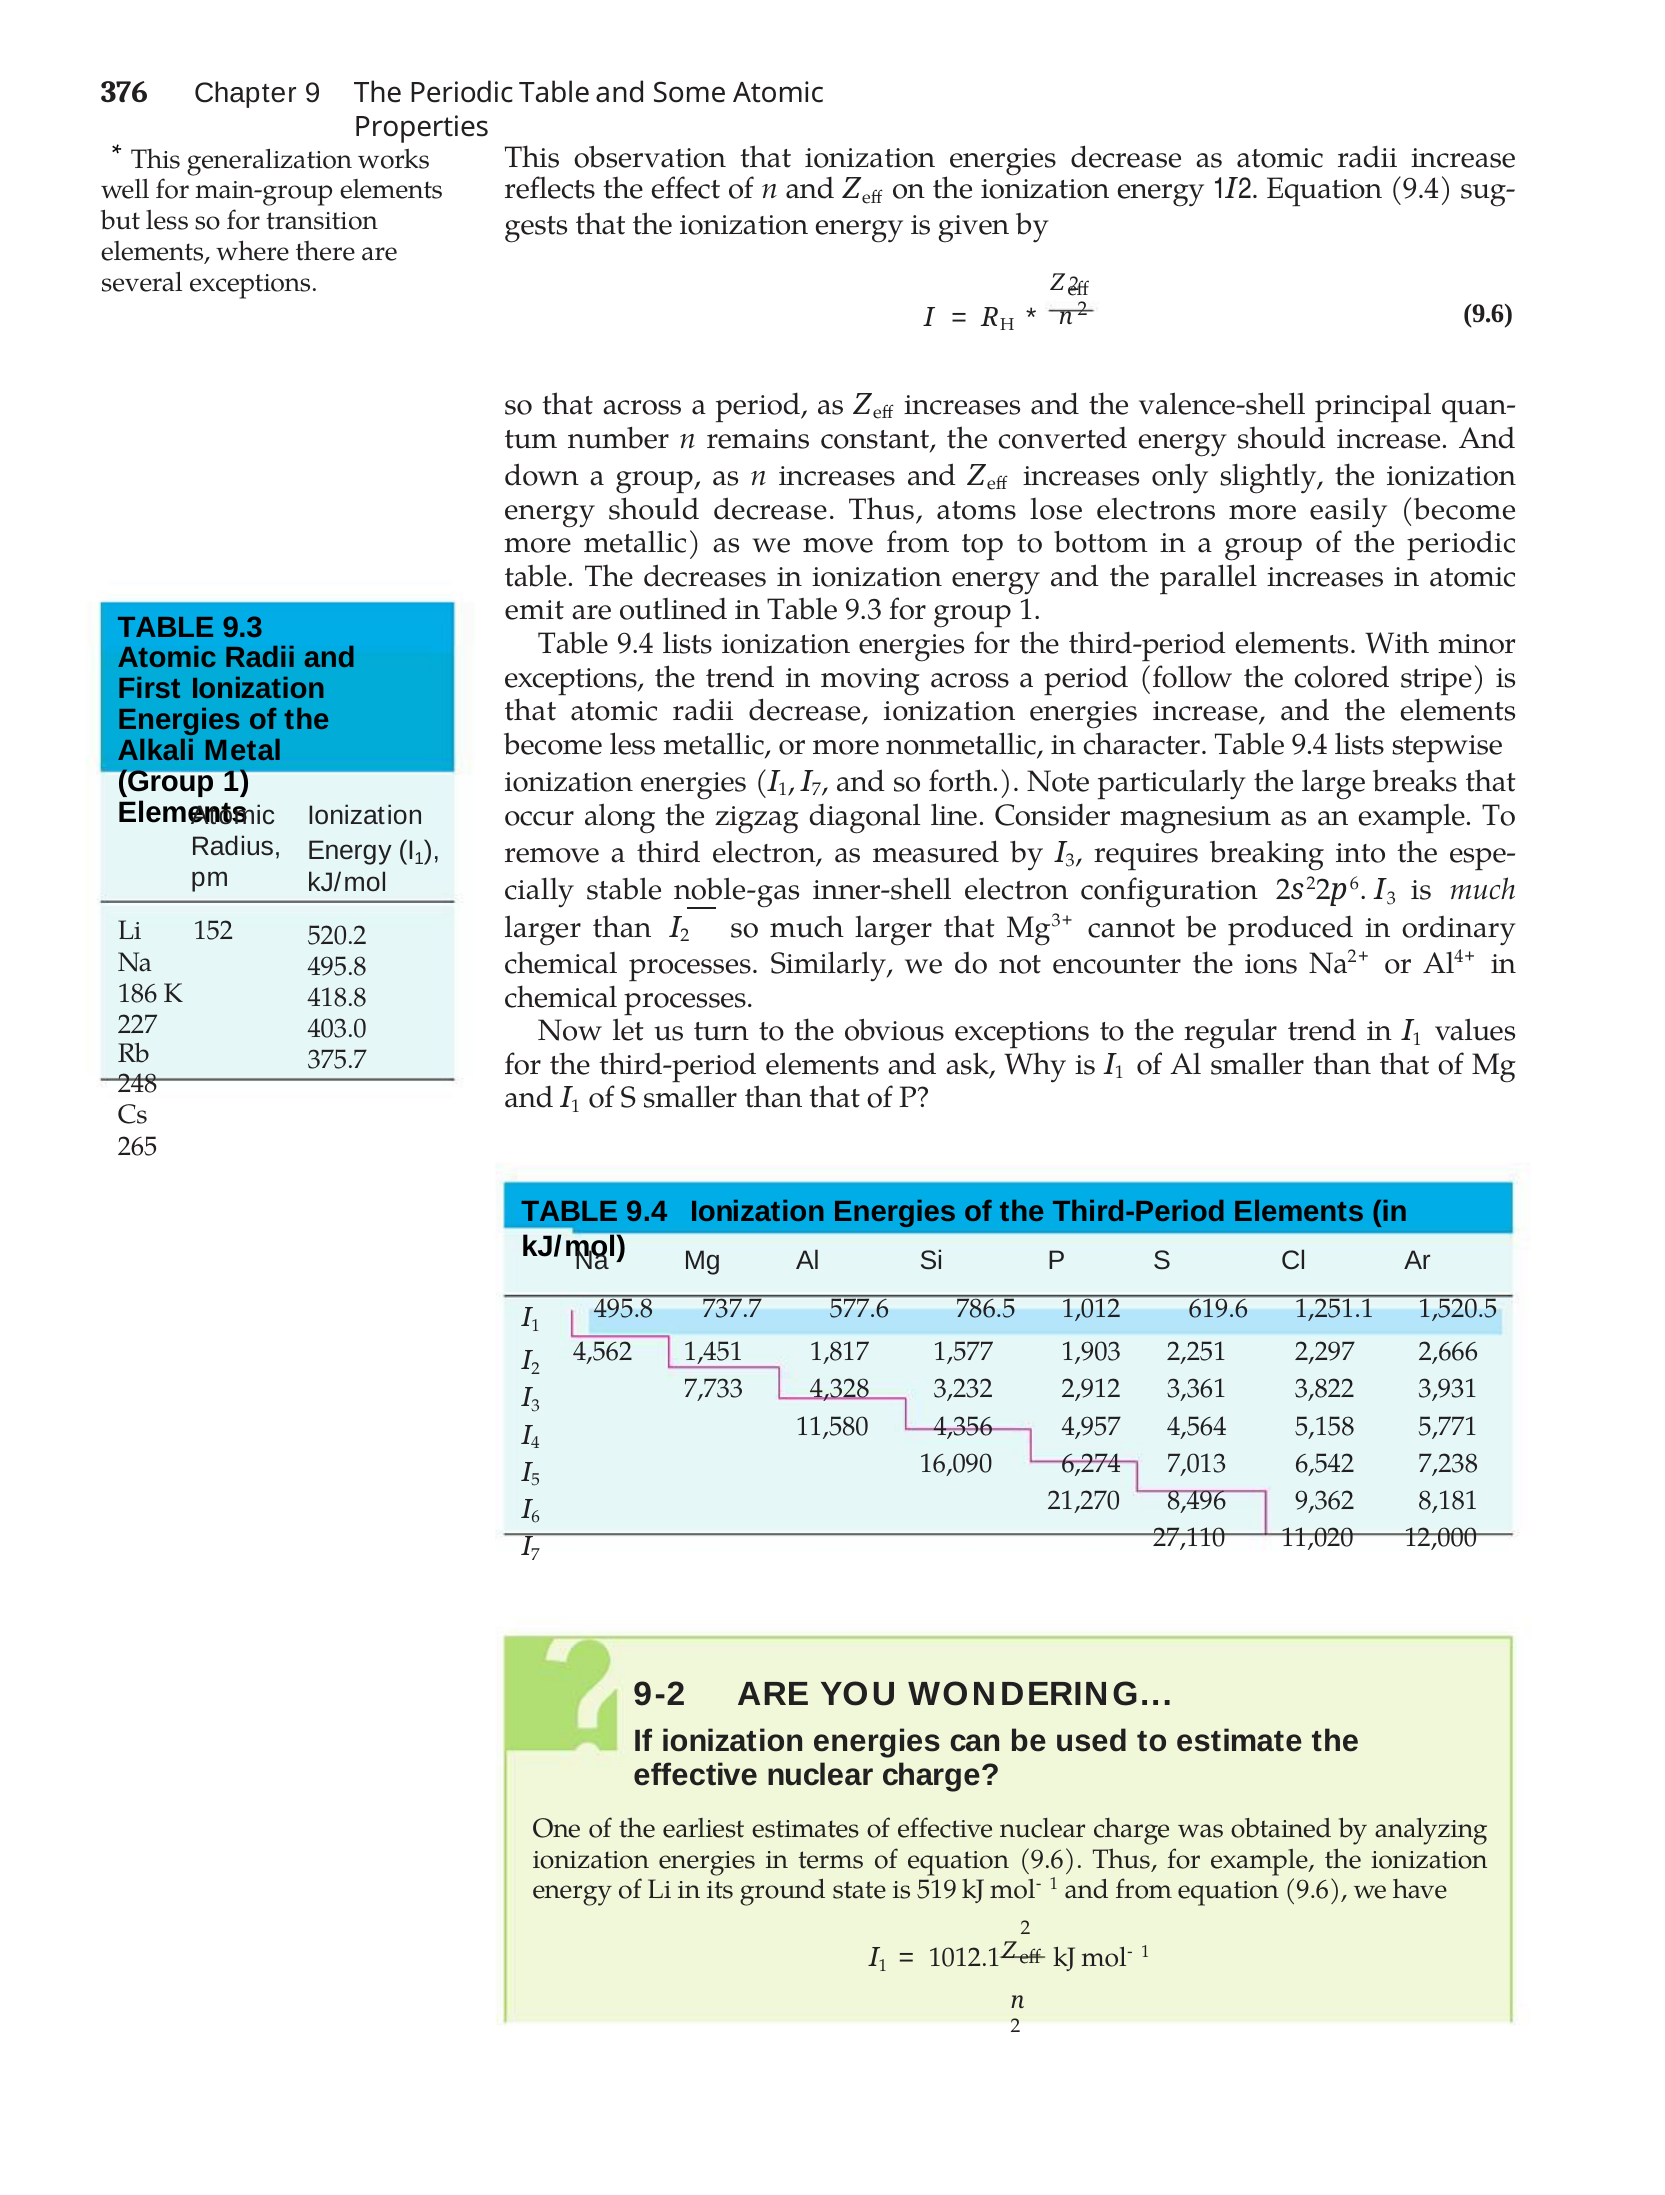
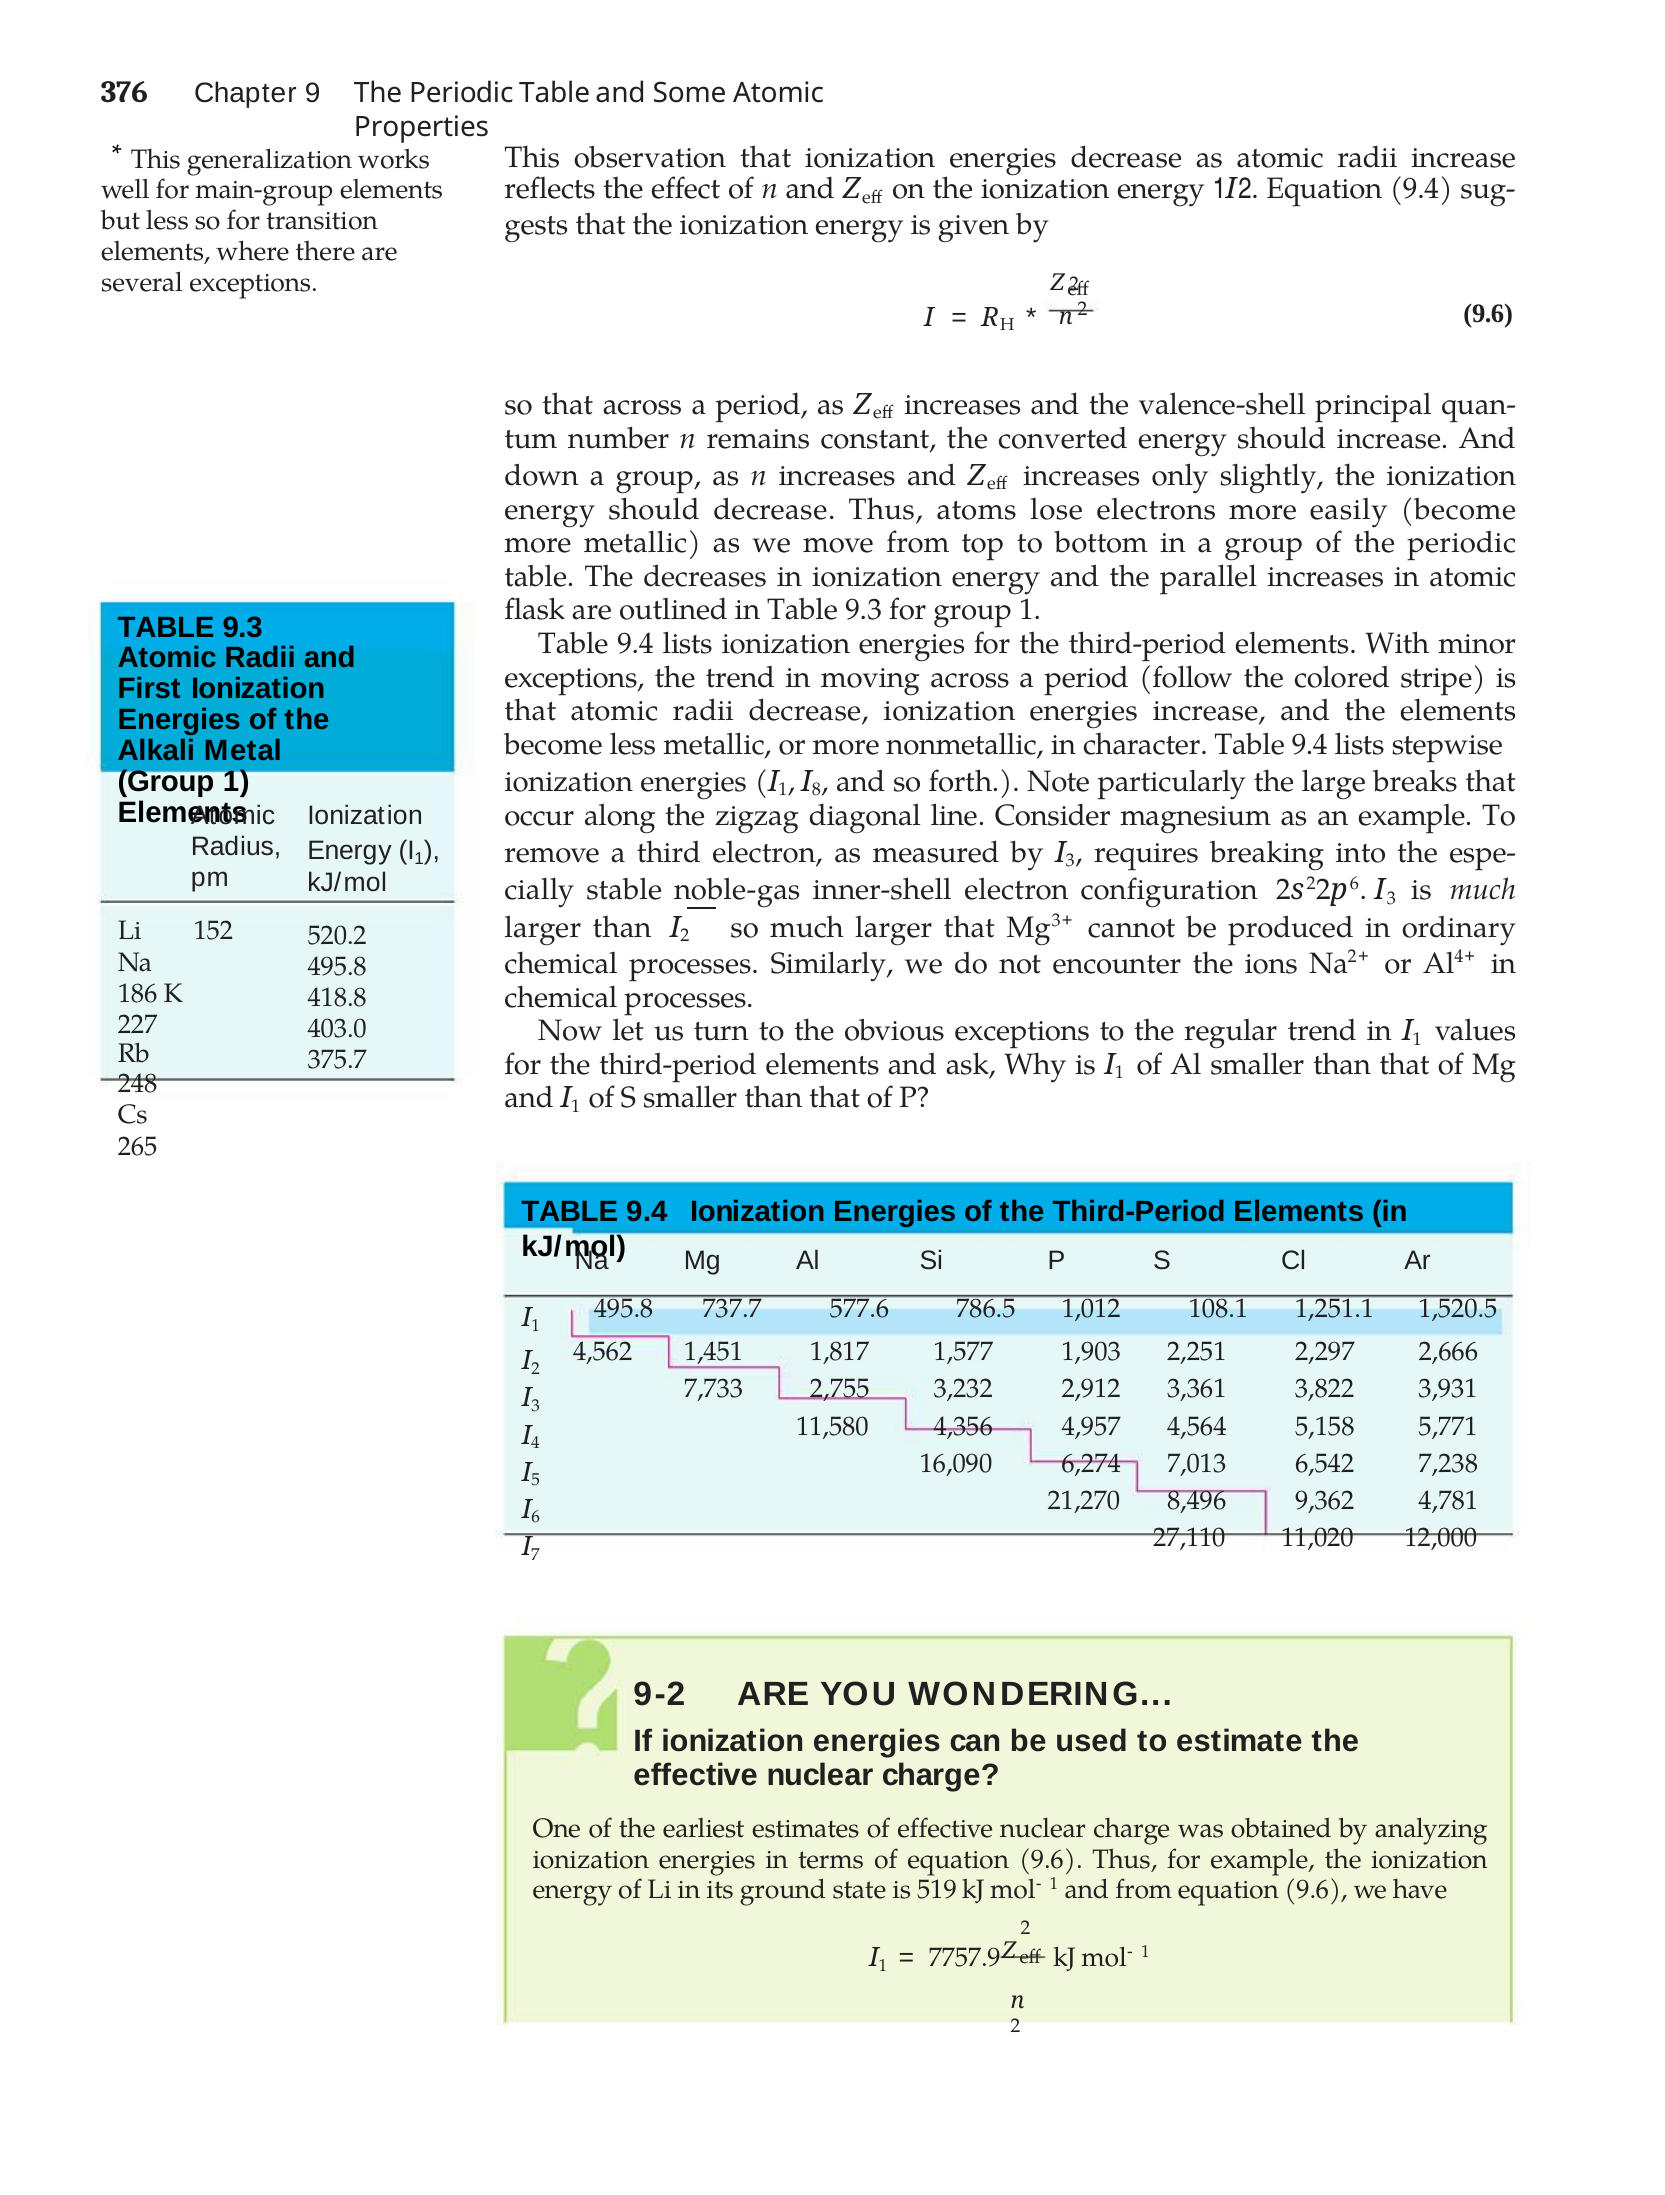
emit: emit -> flask (535, 610)
7: 7 -> 8 (816, 789)
619.6: 619.6 -> 108.1 (1218, 1309)
4,328: 4,328 -> 2,755 (840, 1389)
8,181: 8,181 -> 4,781 (1448, 1500)
1012.1: 1012.1 -> 7757.9 (965, 1958)
